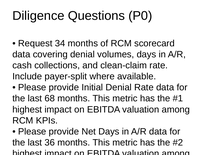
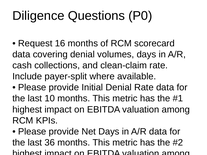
34: 34 -> 16 (60, 43)
68: 68 -> 10 (50, 99)
